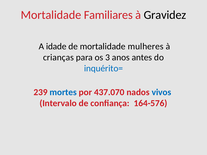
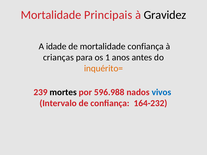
Familiares: Familiares -> Principais (108, 15)
mortalidade mulheres: mulheres -> confiança (146, 46)
3: 3 -> 1 (108, 58)
inquérito= colour: blue -> orange (103, 69)
mortes colour: blue -> black (63, 92)
437.070: 437.070 -> 596.988 (109, 92)
164-576: 164-576 -> 164-232 (151, 103)
